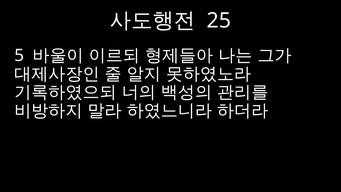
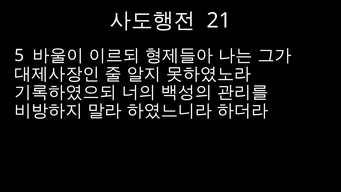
25: 25 -> 21 (219, 21)
